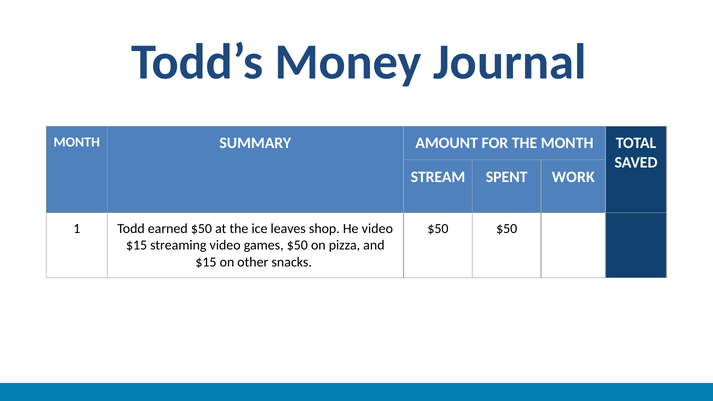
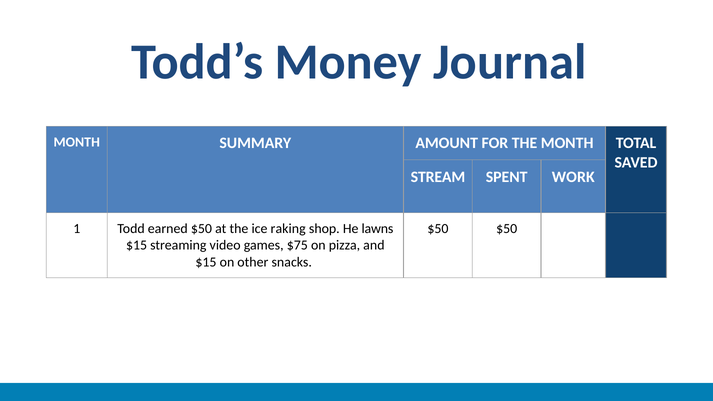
leaves: leaves -> raking (288, 229)
He video: video -> lawns (377, 229)
games $50: $50 -> $75 (297, 245)
